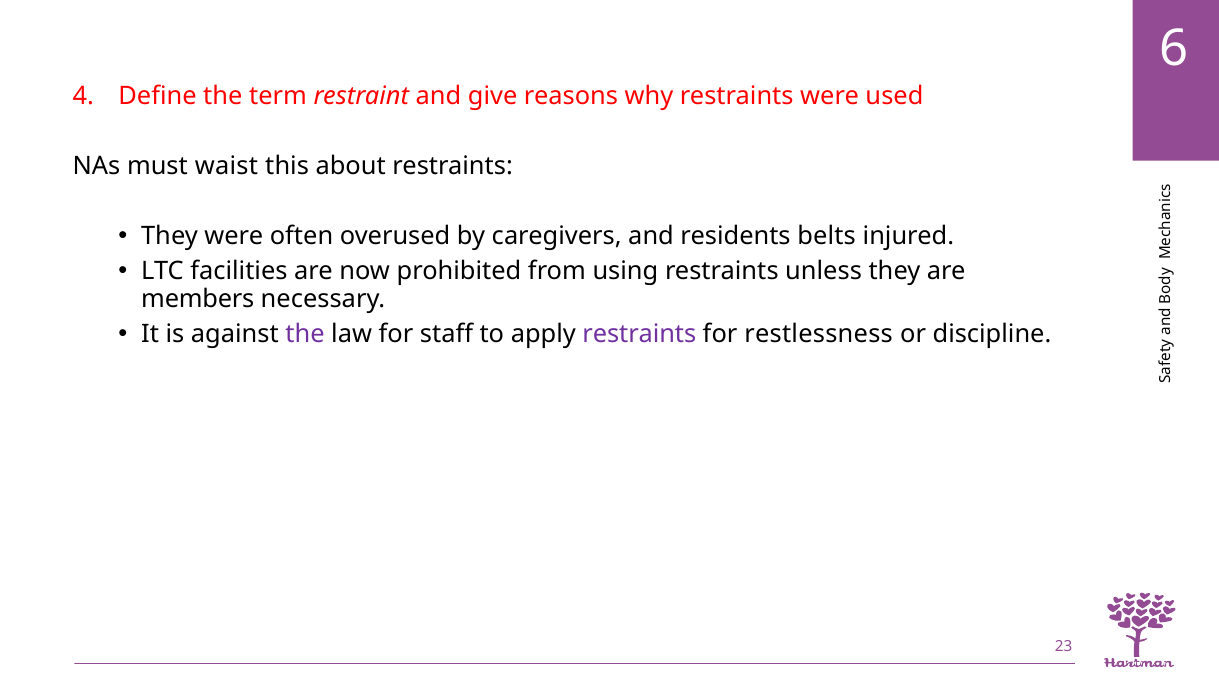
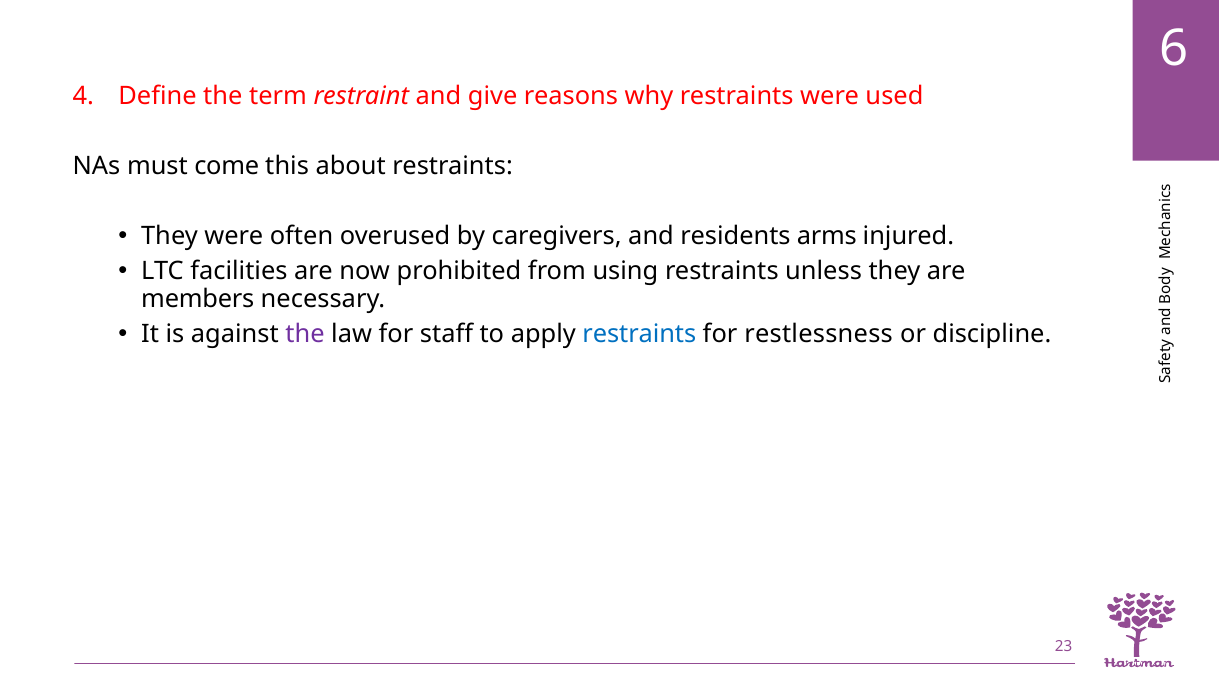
waist: waist -> come (227, 166)
belts: belts -> arms (827, 236)
restraints colour: purple -> blue (639, 334)
